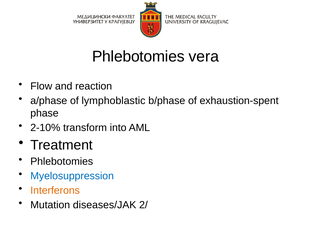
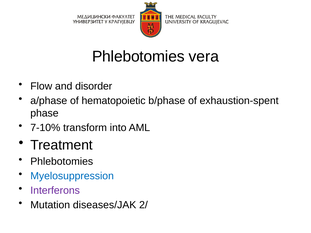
reaction: reaction -> disorder (94, 86)
lymphoblastic: lymphoblastic -> hematopoietic (114, 101)
2-10%: 2-10% -> 7-10% (45, 128)
Interferons colour: orange -> purple (55, 191)
